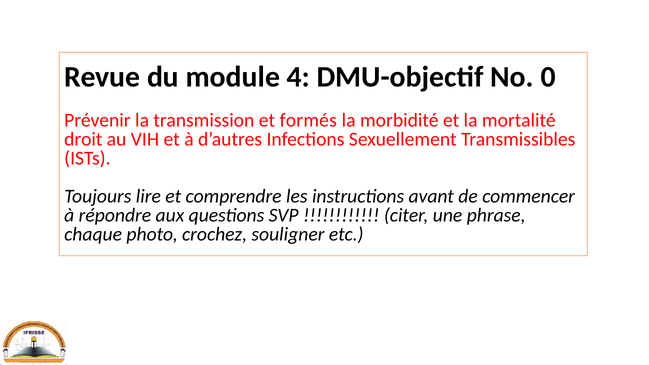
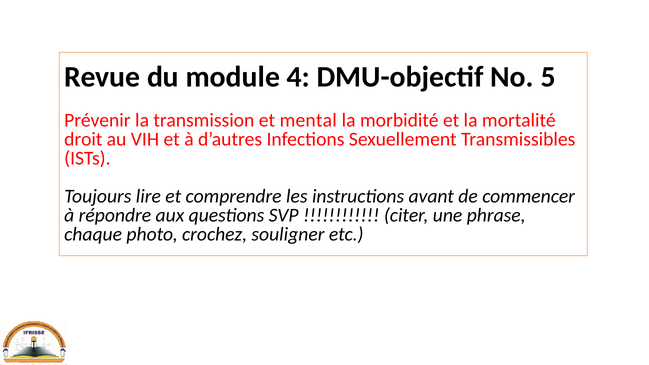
0: 0 -> 5 (548, 77)
formés: formés -> mental (308, 120)
